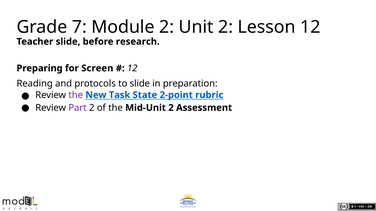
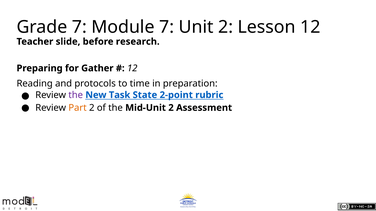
Module 2: 2 -> 7 (167, 27)
Screen: Screen -> Gather (97, 68)
to slide: slide -> time (140, 84)
Part colour: purple -> orange (78, 108)
